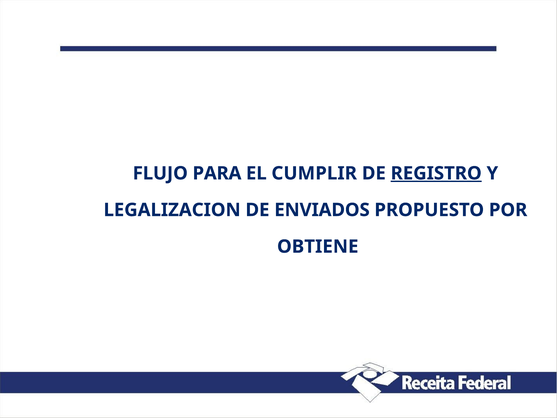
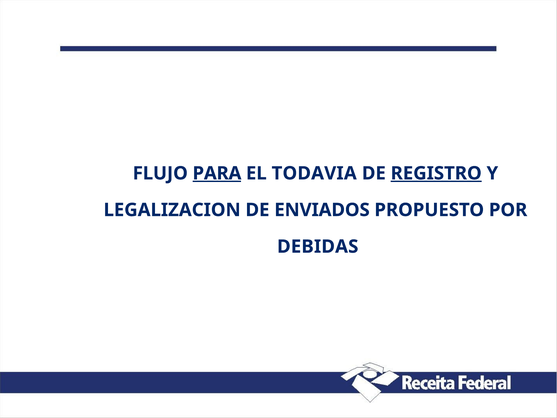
PARA underline: none -> present (217, 173)
CUMPLIR: CUMPLIR -> TODAVIA (314, 173)
OBTIENE: OBTIENE -> DEBIDAS (318, 246)
